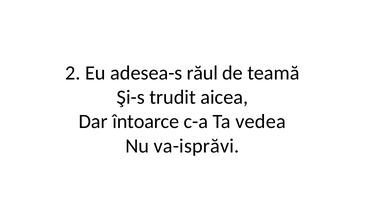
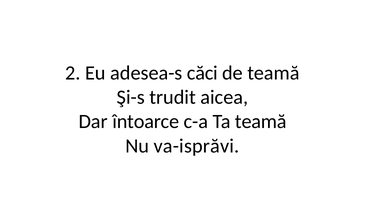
răul: răul -> căci (202, 73)
Ta vedea: vedea -> teamă (261, 122)
